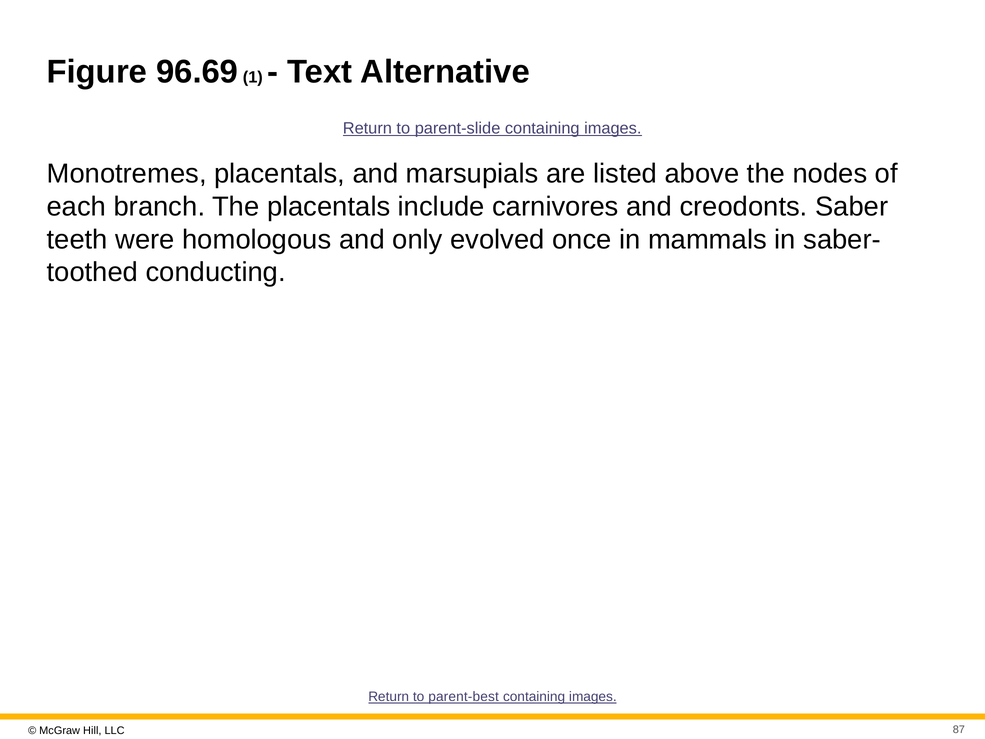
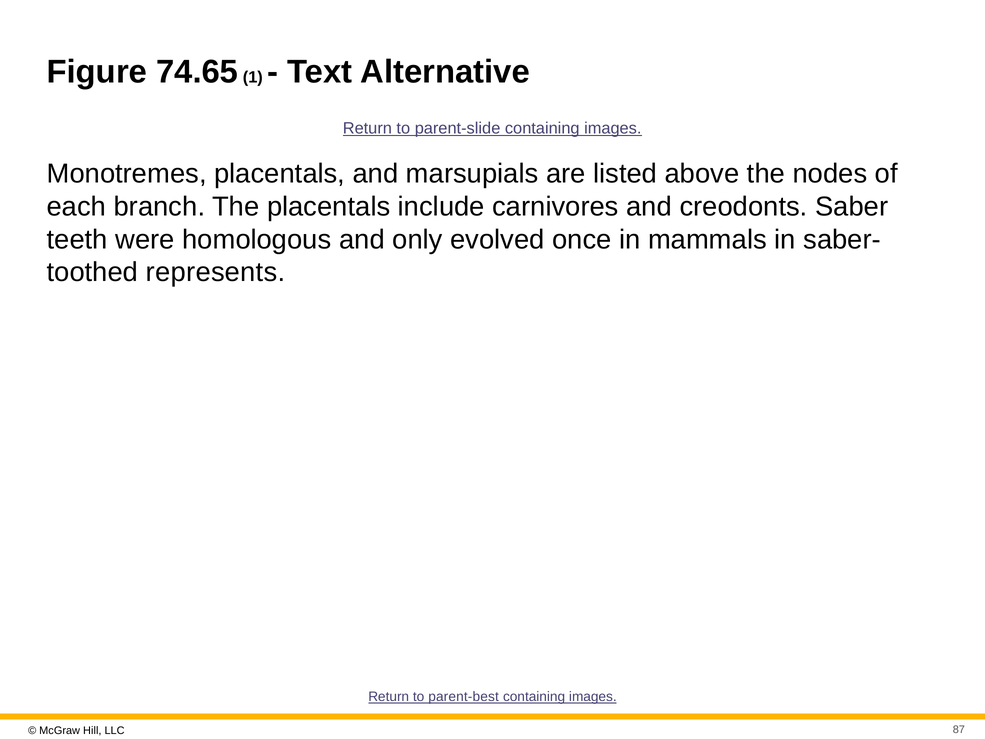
96.69: 96.69 -> 74.65 (197, 72)
conducting: conducting -> represents (216, 272)
